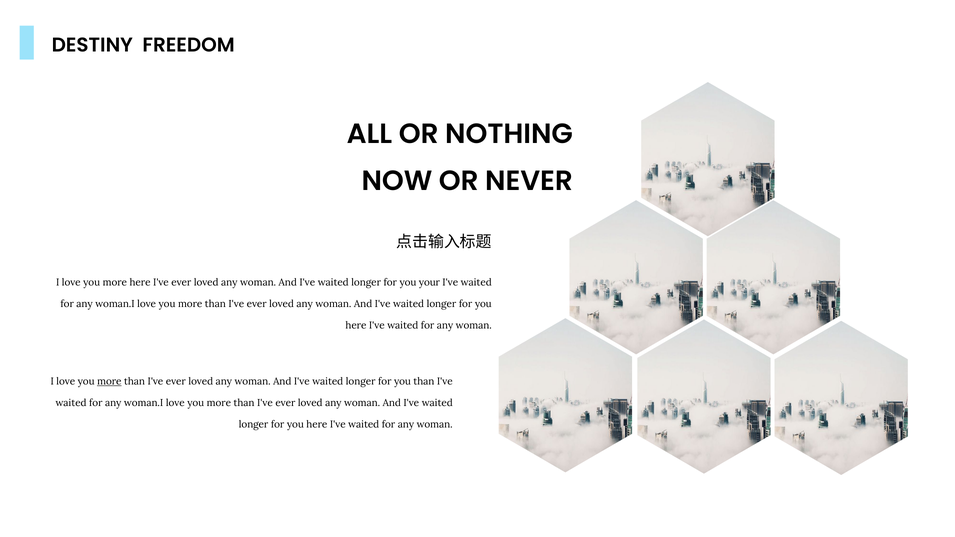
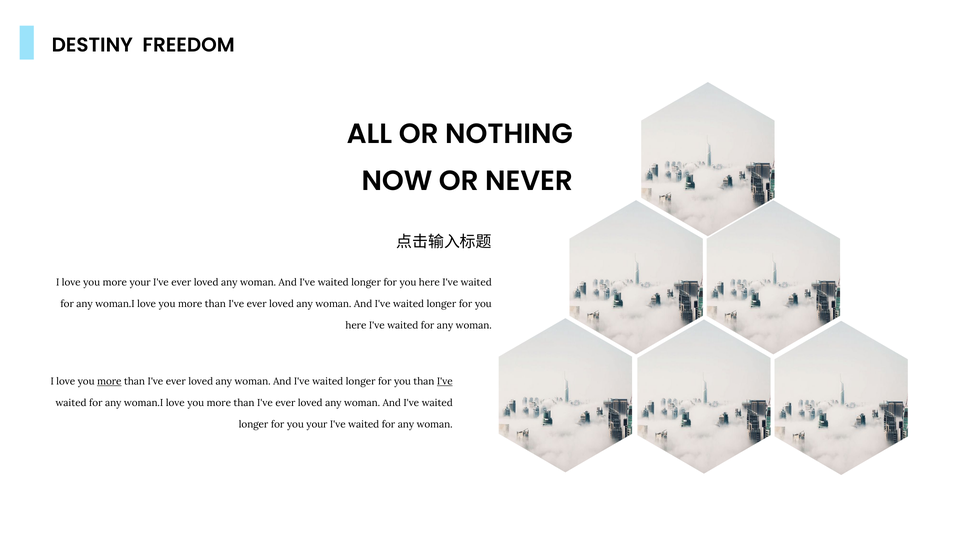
more here: here -> your (140, 282)
your: your -> here (429, 282)
I've underline: none -> present (445, 382)
here: here -> your (317, 425)
